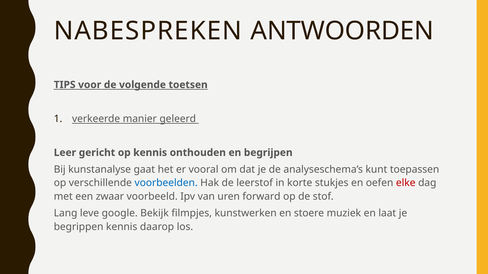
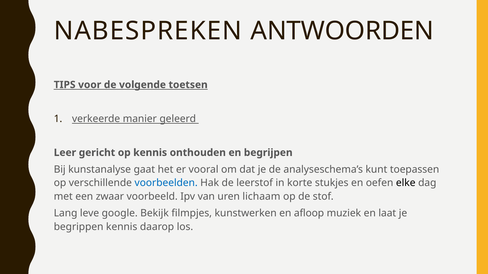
elke colour: red -> black (406, 183)
forward: forward -> lichaam (261, 197)
stoere: stoere -> afloop (309, 214)
